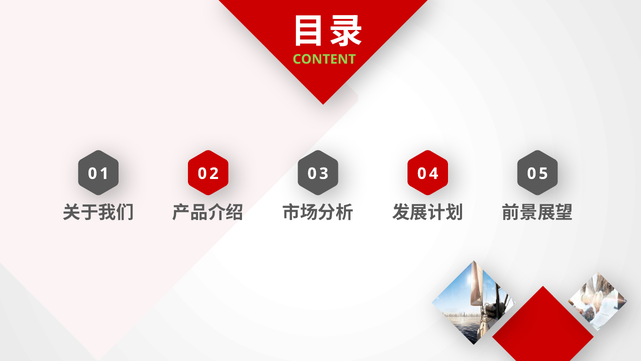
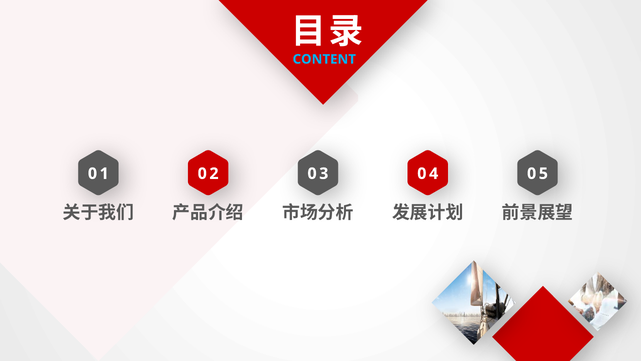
CONTENT colour: light green -> light blue (324, 59)
